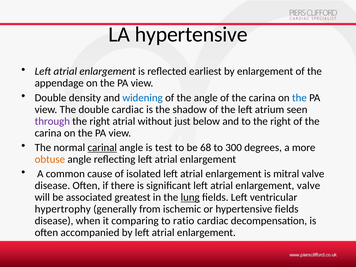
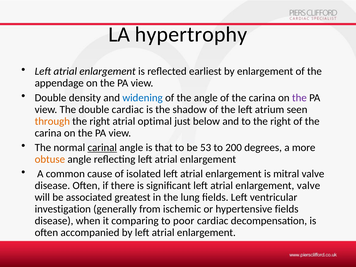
LA hypertensive: hypertensive -> hypertrophy (191, 34)
the colour: blue -> purple (299, 98)
through colour: purple -> orange (52, 121)
without: without -> optimal (155, 121)
test: test -> that (164, 148)
68: 68 -> 53 (206, 148)
300: 300 -> 200 (234, 148)
lung underline: present -> none (190, 197)
hypertrophy: hypertrophy -> investigation (63, 209)
ratio: ratio -> poor (184, 221)
